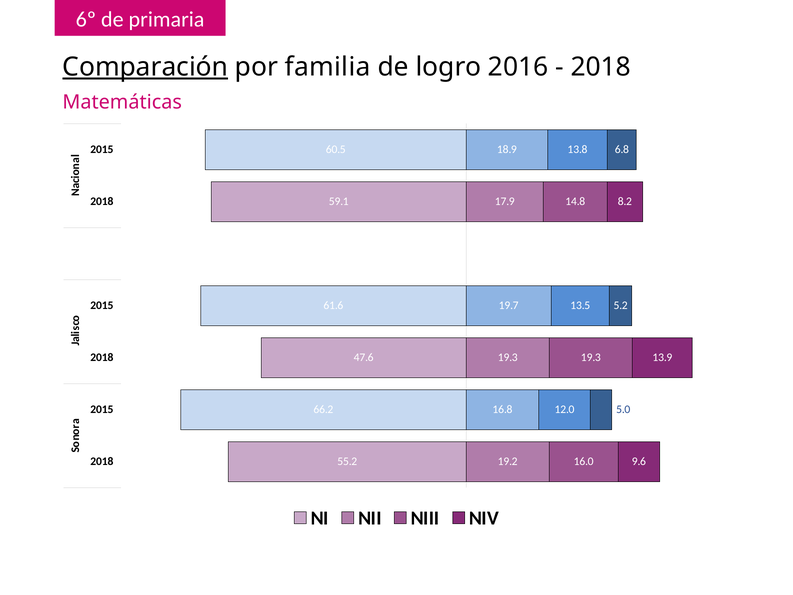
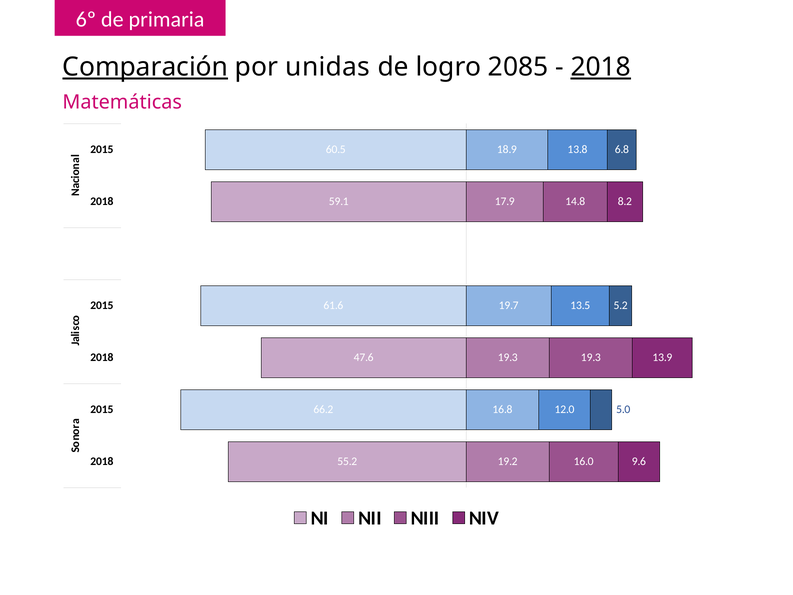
familia: familia -> unidas (328, 67)
2016: 2016 -> 2085 (518, 67)
2018 underline: none -> present (601, 67)
